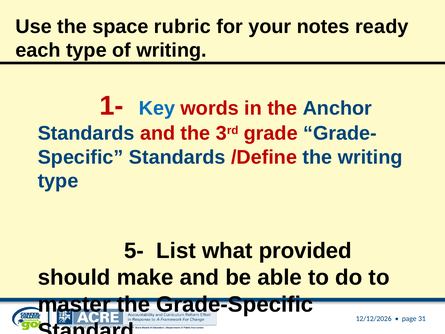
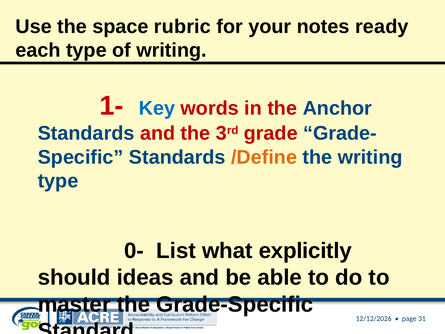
/Define colour: red -> orange (264, 157)
5-: 5- -> 0- (134, 251)
provided: provided -> explicitly (305, 251)
make: make -> ideas (145, 277)
